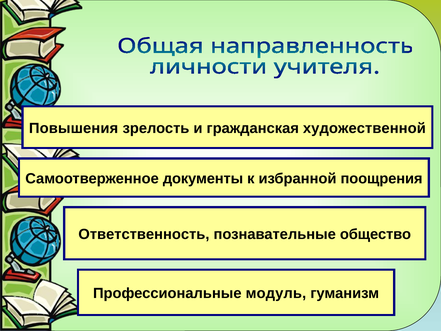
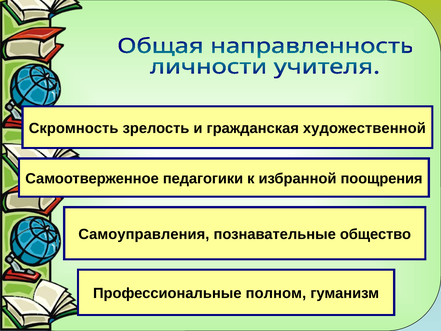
Повышения: Повышения -> Скромность (74, 128)
документы: документы -> педагогики (203, 179)
Ответственность: Ответственность -> Самоуправления (144, 234)
модуль: модуль -> полном (276, 293)
